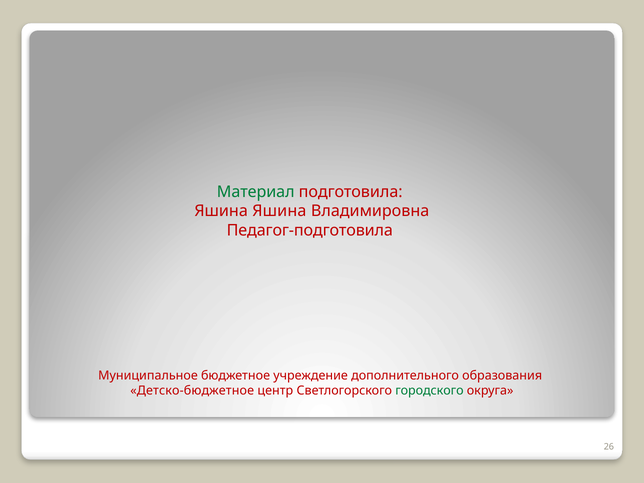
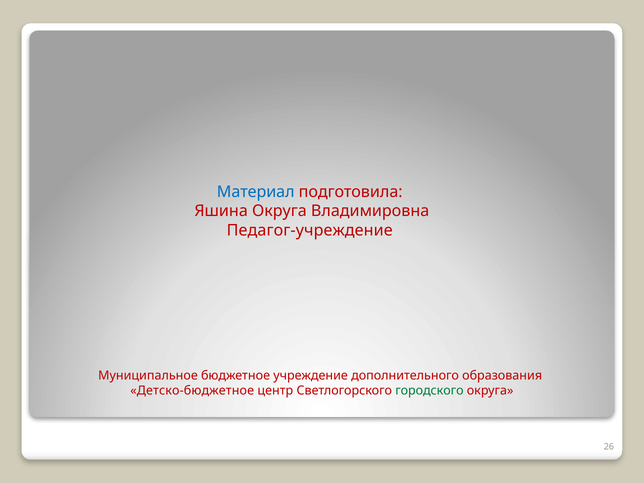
Материал colour: green -> blue (256, 192)
Яшина Яшина: Яшина -> Округа (279, 211)
Педагог-подготовила: Педагог-подготовила -> Педагог-учреждение (310, 230)
